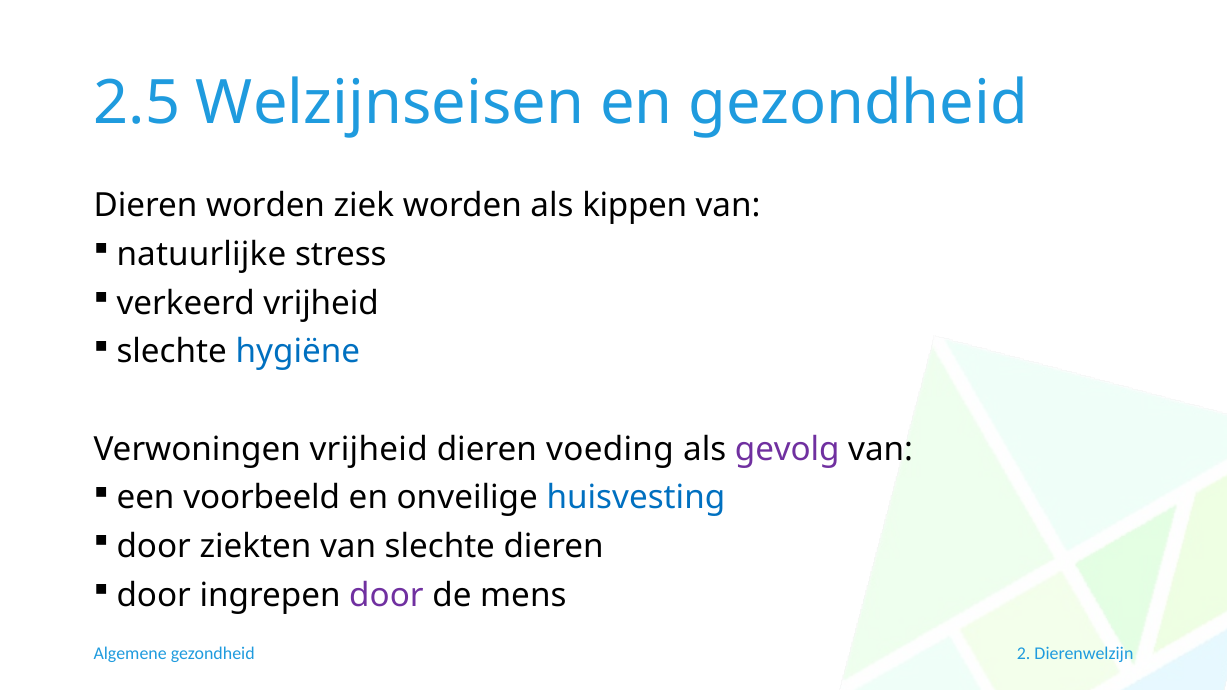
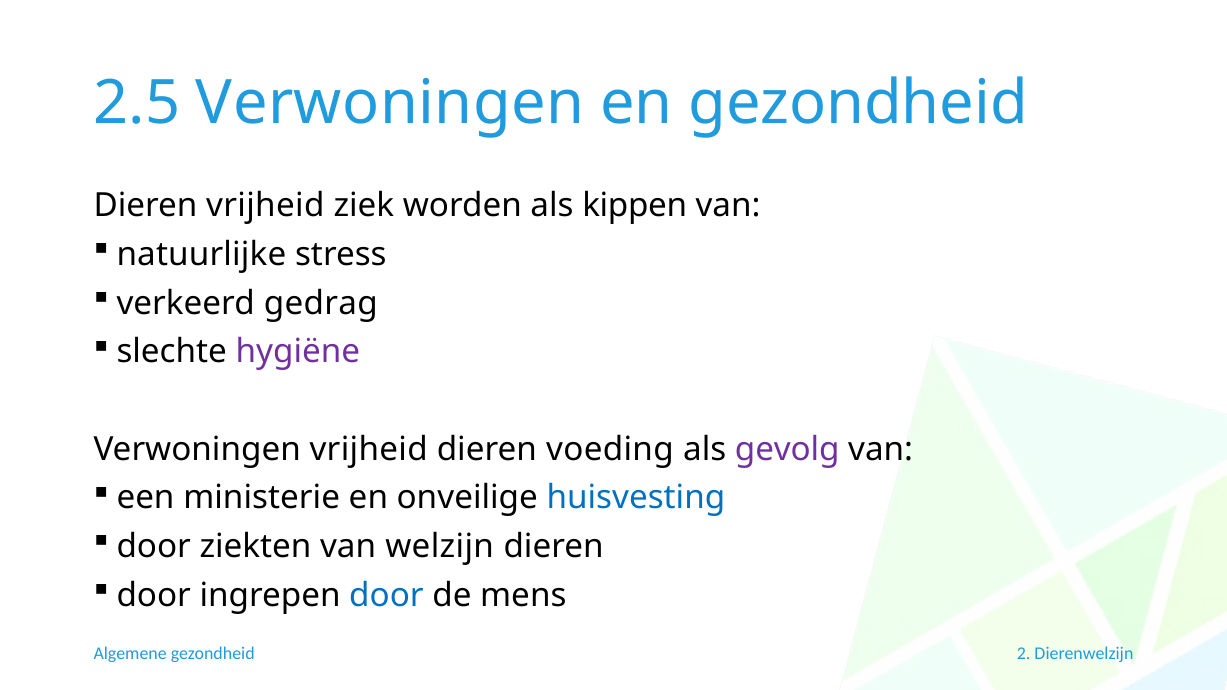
2.5 Welzijnseisen: Welzijnseisen -> Verwoningen (390, 103)
Dieren worden: worden -> vrijheid (265, 206)
verkeerd vrijheid: vrijheid -> gedrag (321, 303)
hygiëne colour: blue -> purple (298, 352)
voorbeeld: voorbeeld -> ministerie (262, 498)
van slechte: slechte -> welzijn (440, 547)
door colour: purple -> blue (386, 595)
